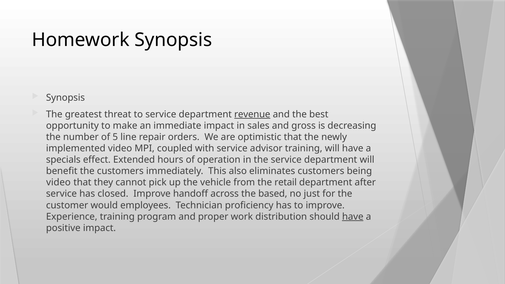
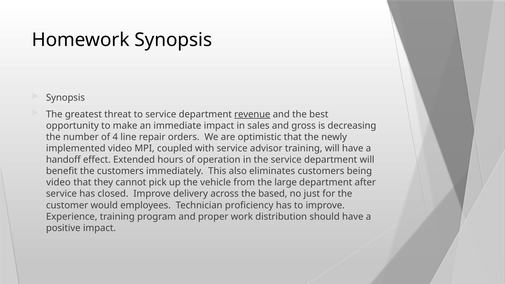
5: 5 -> 4 (115, 137)
specials: specials -> handoff (63, 160)
retail: retail -> large (286, 183)
handoff: handoff -> delivery (191, 194)
have underline: present -> none (353, 217)
